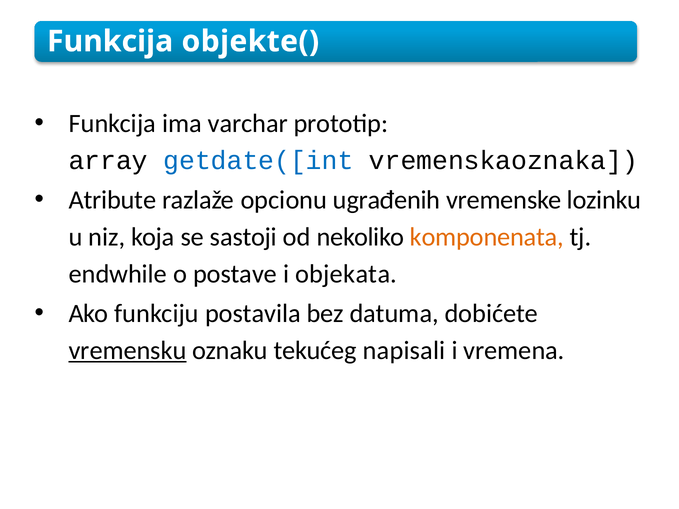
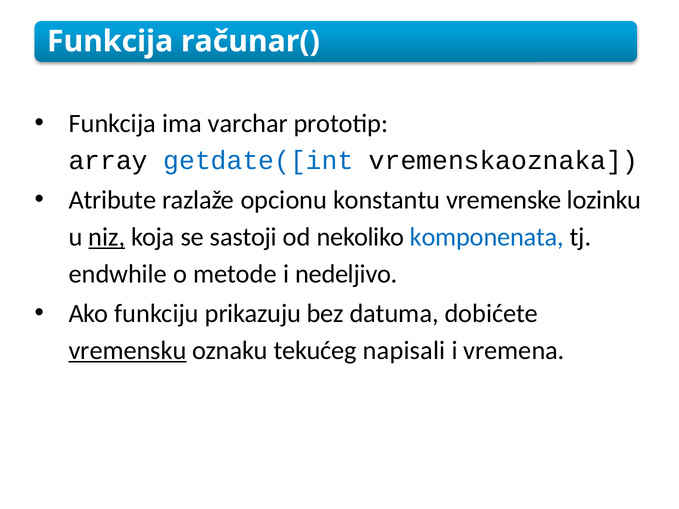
objekte(: objekte( -> računar( (250, 41)
ugrađenih: ugrađenih -> konstantu (387, 200)
niz underline: none -> present (107, 237)
komponenata colour: orange -> blue (487, 237)
postave: postave -> metode (235, 274)
objekata: objekata -> nedeljivo (346, 274)
postavila: postavila -> prikazuju (253, 314)
